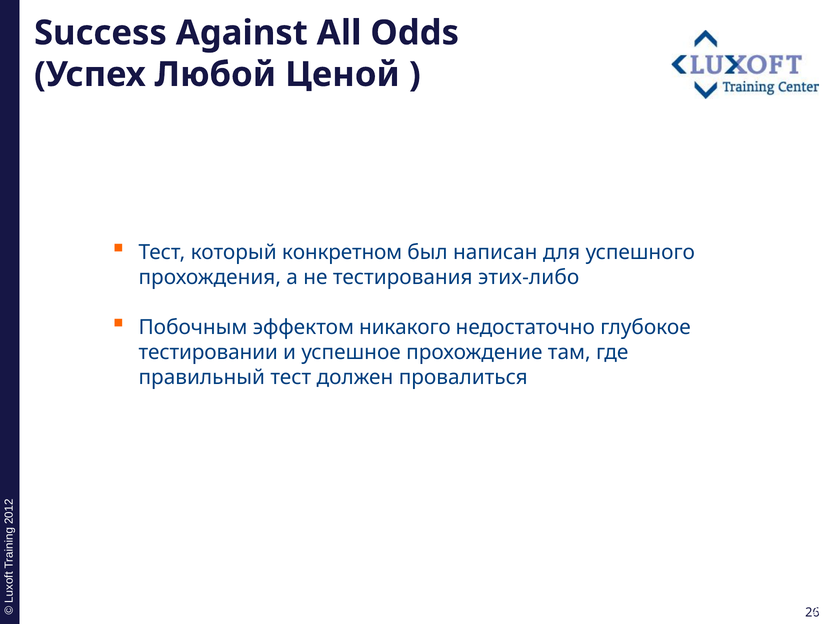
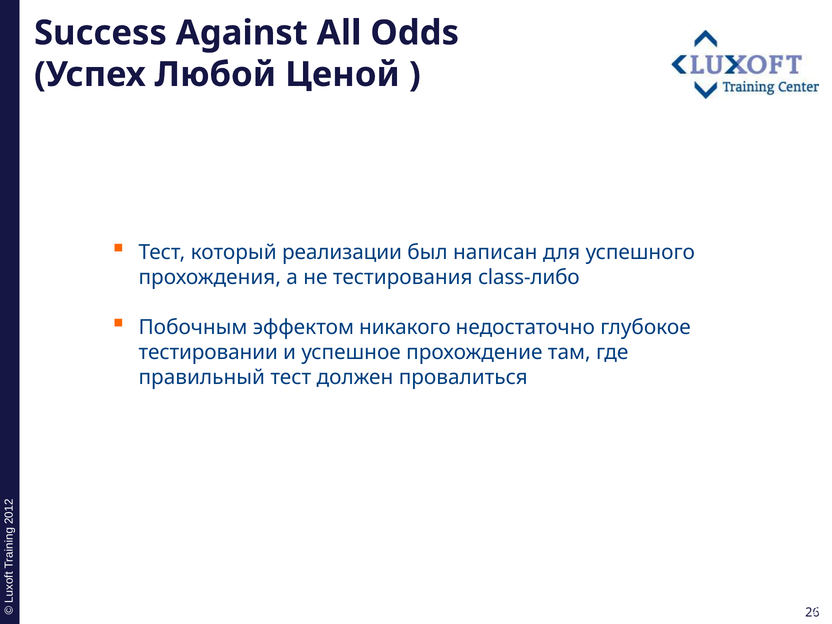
конкретном: конкретном -> реализации (342, 253)
этих-либо: этих-либо -> class-либо (529, 277)
